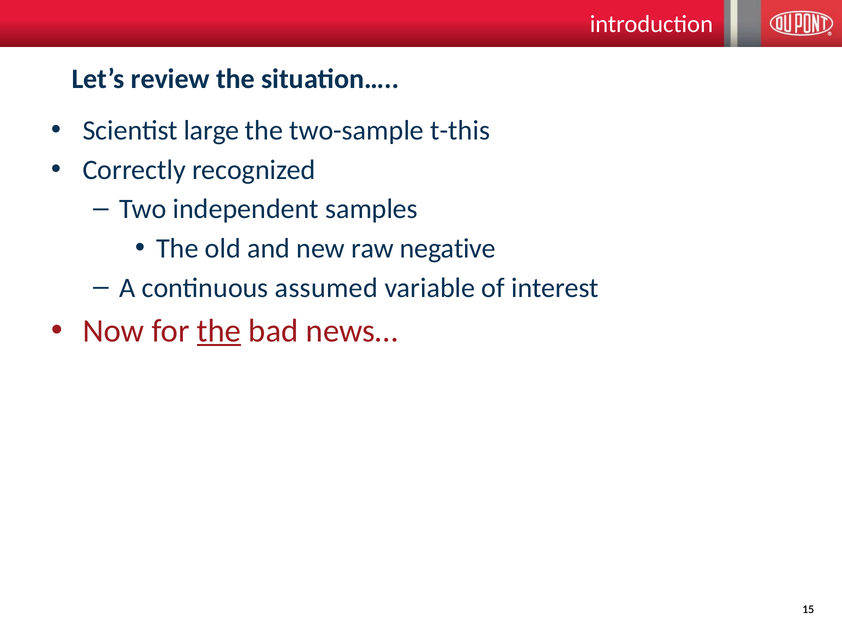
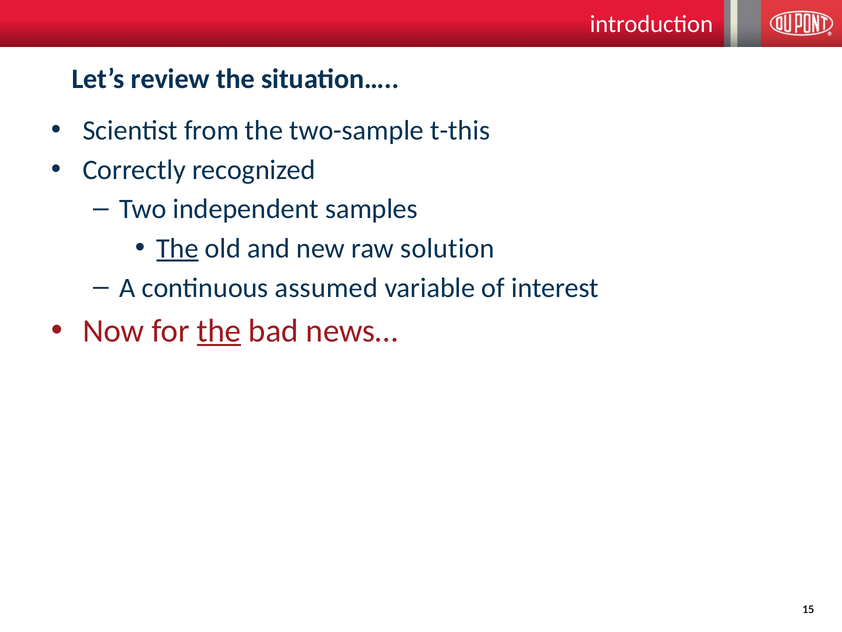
large: large -> from (212, 130)
The underline: none -> present (177, 248)
negative: negative -> solution (447, 248)
